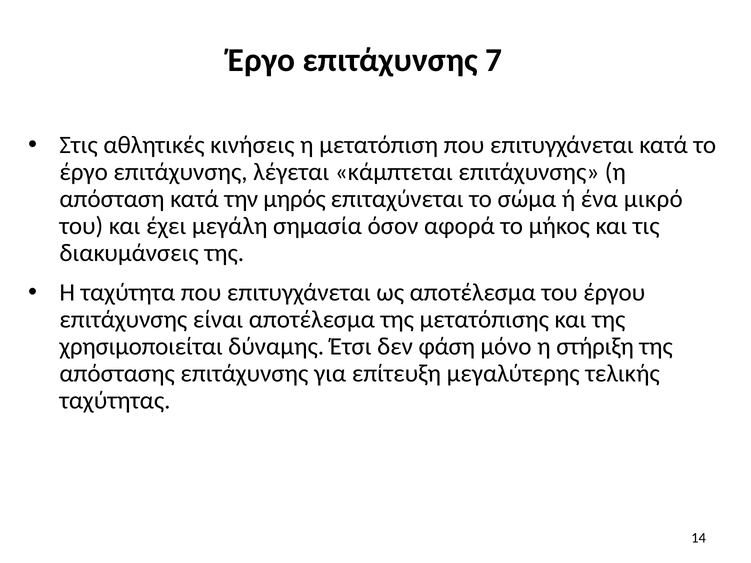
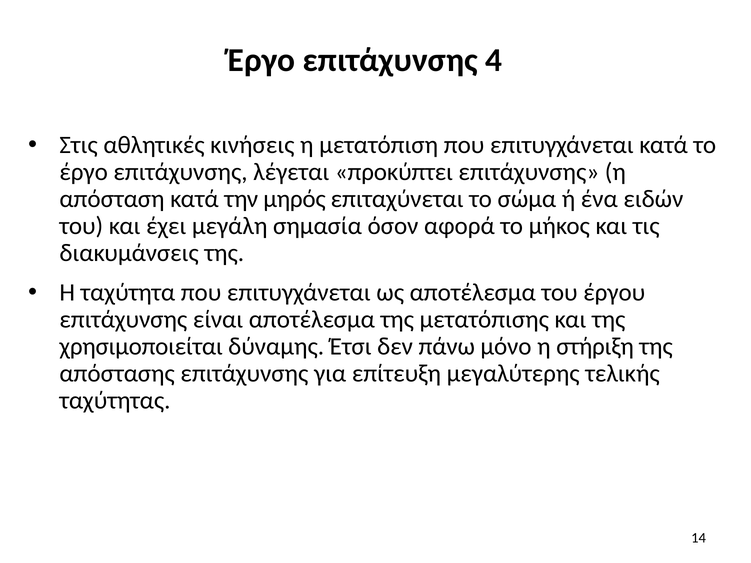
7: 7 -> 4 (494, 60)
κάμπτεται: κάμπτεται -> προκύπτει (394, 172)
μικρό: μικρό -> ειδών (653, 199)
φάση: φάση -> πάνω (447, 347)
